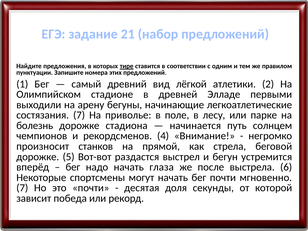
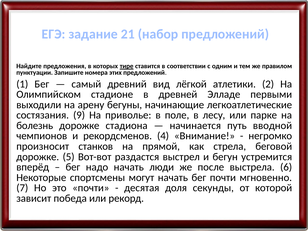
состязания 7: 7 -> 9 (79, 115)
солнцем: солнцем -> вводной (272, 126)
глаза: глаза -> люди (162, 167)
